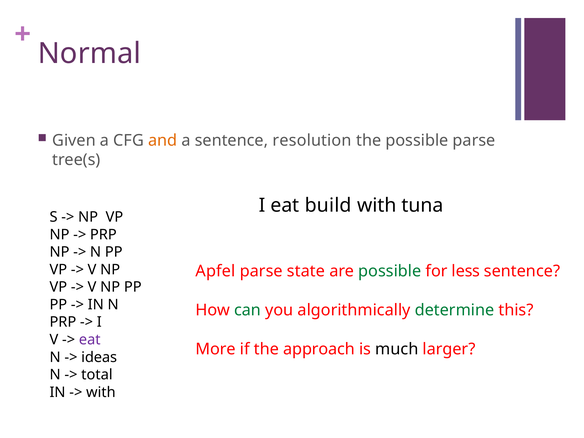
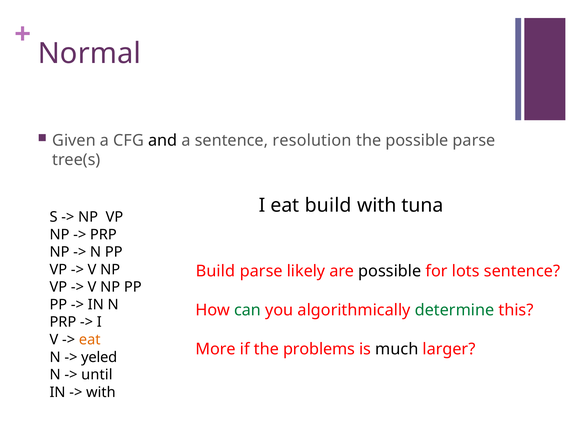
and colour: orange -> black (163, 140)
Apfel: Apfel -> Build (216, 271)
state: state -> likely (306, 271)
possible colour: green -> black (390, 271)
less: less -> lots (466, 271)
eat colour: purple -> orange (90, 340)
approach: approach -> problems (319, 349)
ideas: ideas -> yeled (99, 357)
total: total -> until (97, 375)
